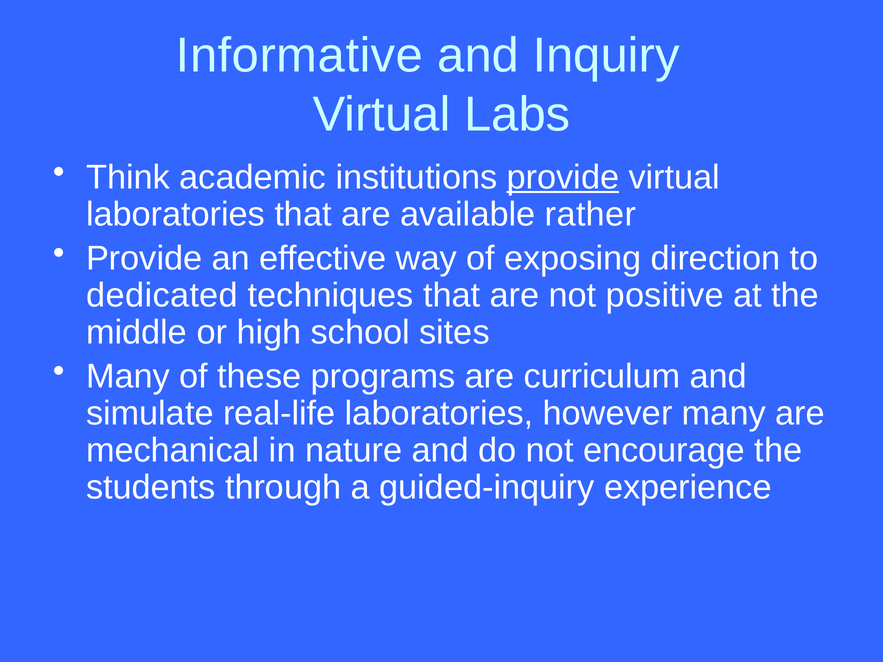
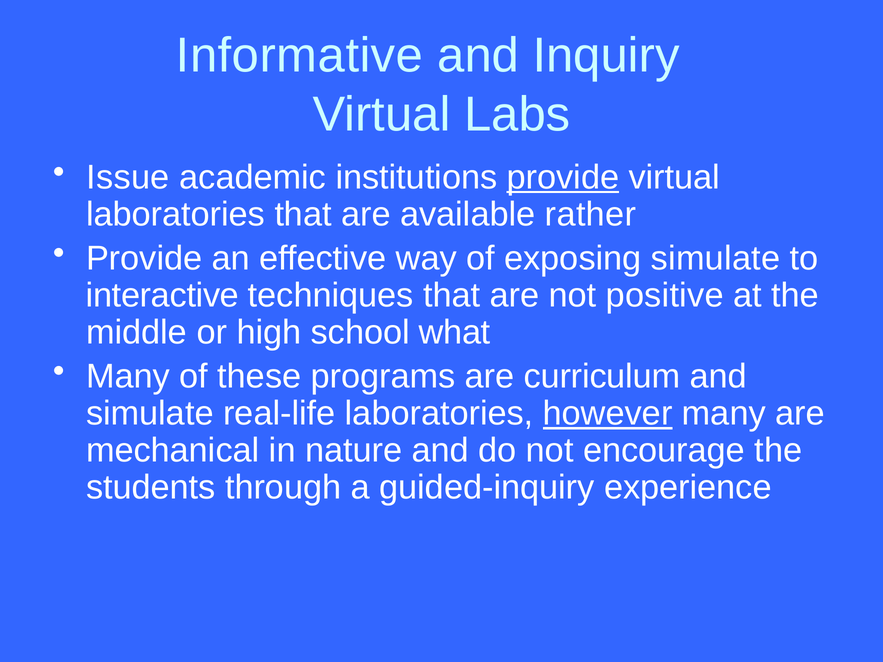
Think: Think -> Issue (128, 177)
exposing direction: direction -> simulate (716, 258)
dedicated: dedicated -> interactive (162, 295)
sites: sites -> what (455, 333)
however underline: none -> present (608, 414)
